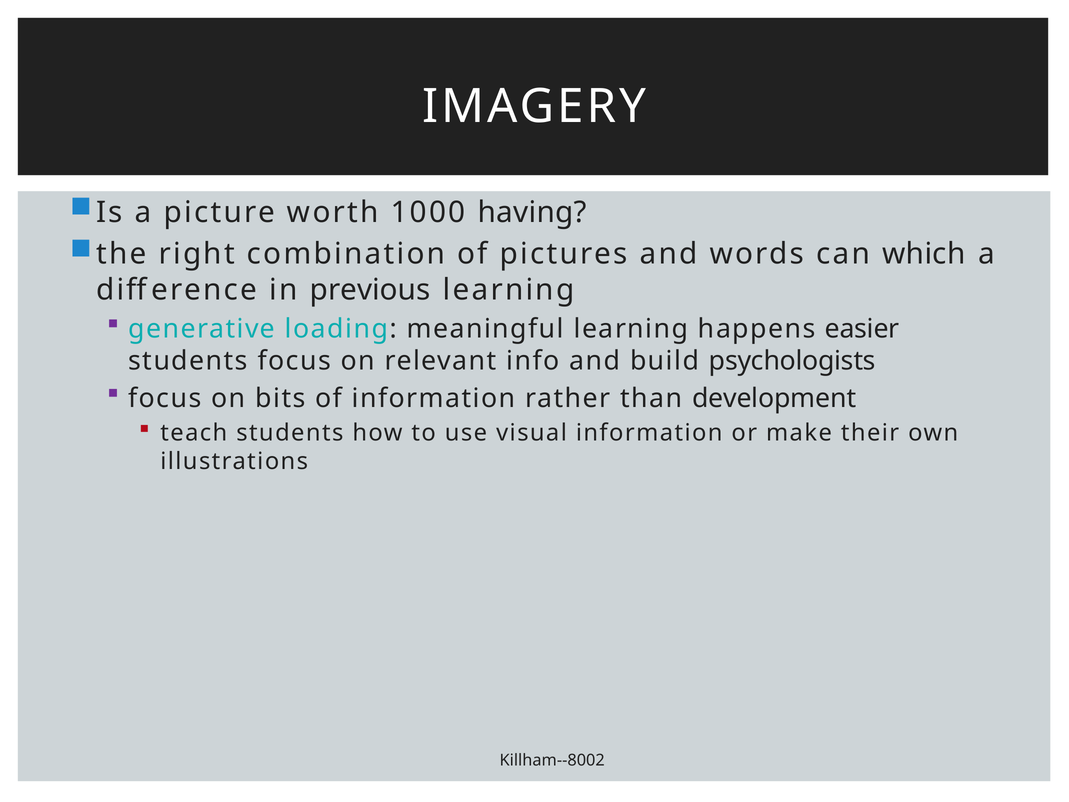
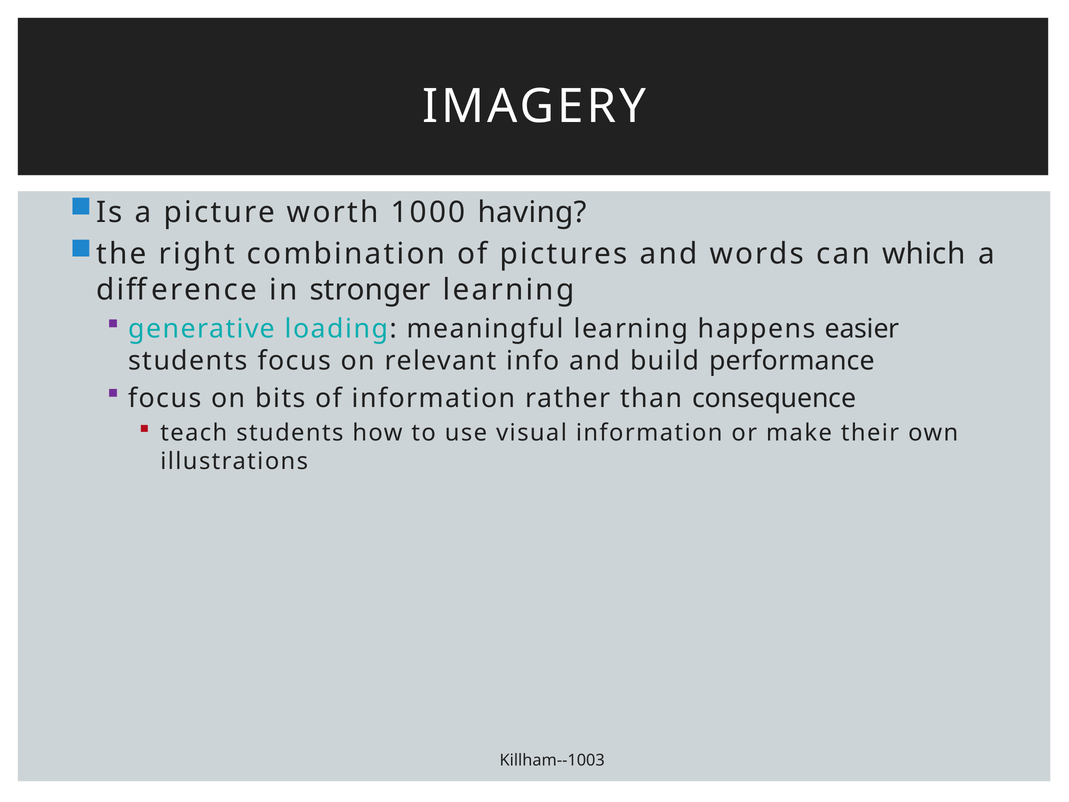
previous: previous -> stronger (370, 290)
psychologists: psychologists -> performance (792, 361)
development: development -> consequence (774, 398)
Killham--8002: Killham--8002 -> Killham--1003 (552, 760)
